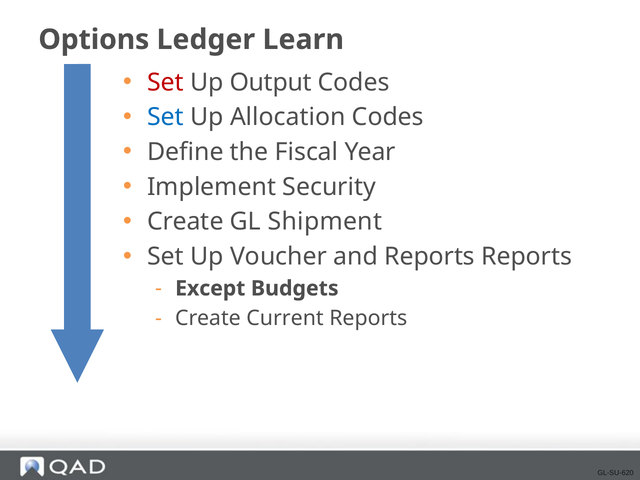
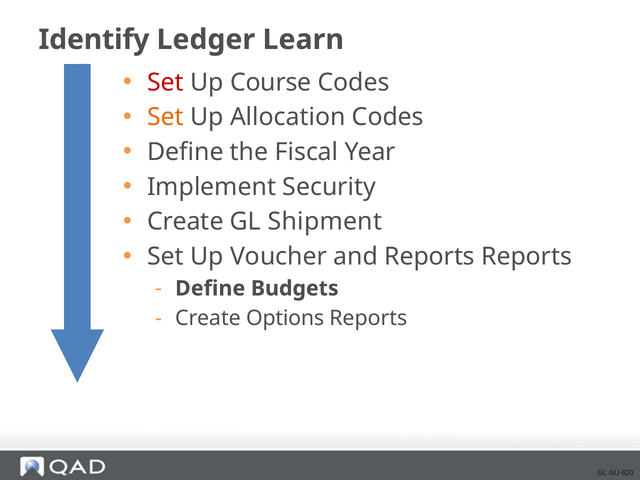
Options: Options -> Identify (94, 40)
Output: Output -> Course (271, 82)
Set colour: blue -> orange (165, 117)
Except: Except -> Define (210, 288)
Current: Current -> Options (285, 318)
